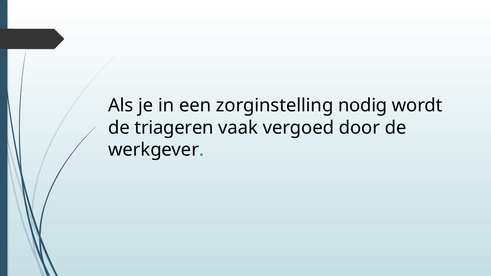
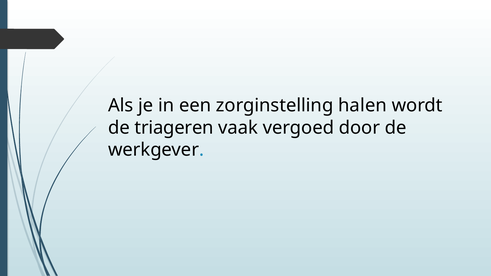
nodig: nodig -> halen (363, 106)
